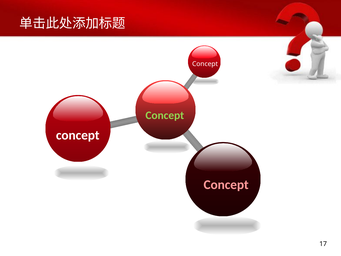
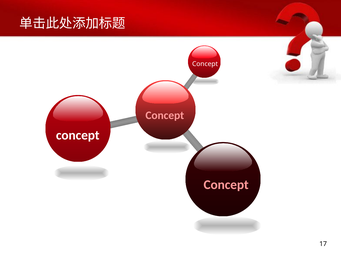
Concept colour: light green -> pink (165, 115)
